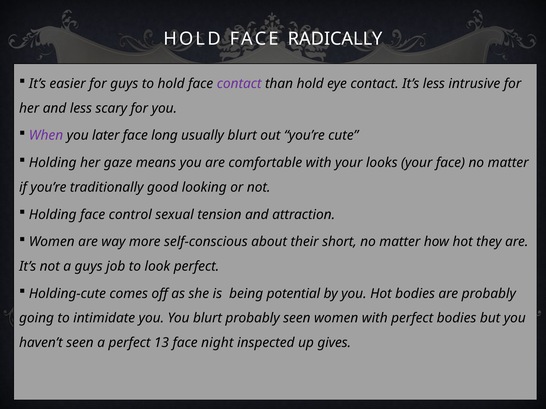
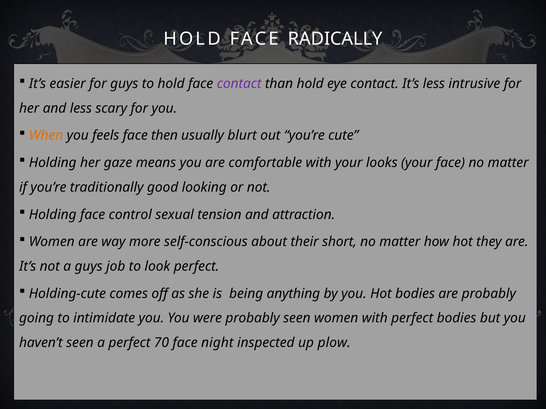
When colour: purple -> orange (46, 136)
later: later -> feels (106, 136)
long: long -> then (164, 136)
potential: potential -> anything (293, 294)
You blurt: blurt -> were (207, 319)
13: 13 -> 70 (161, 343)
gives: gives -> plow (334, 343)
